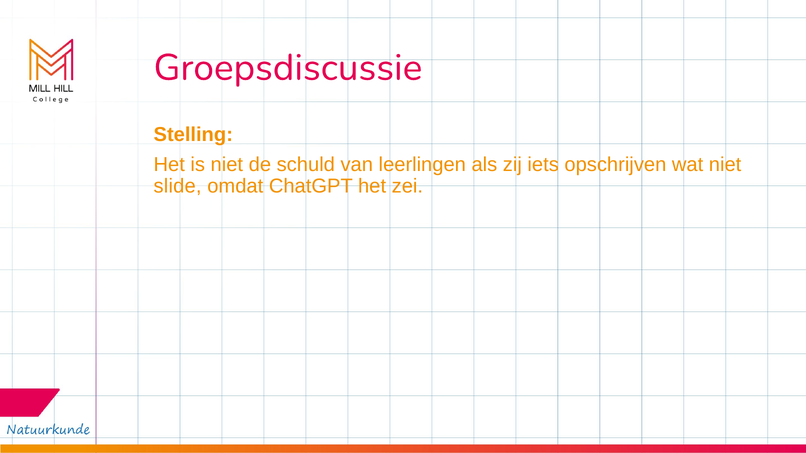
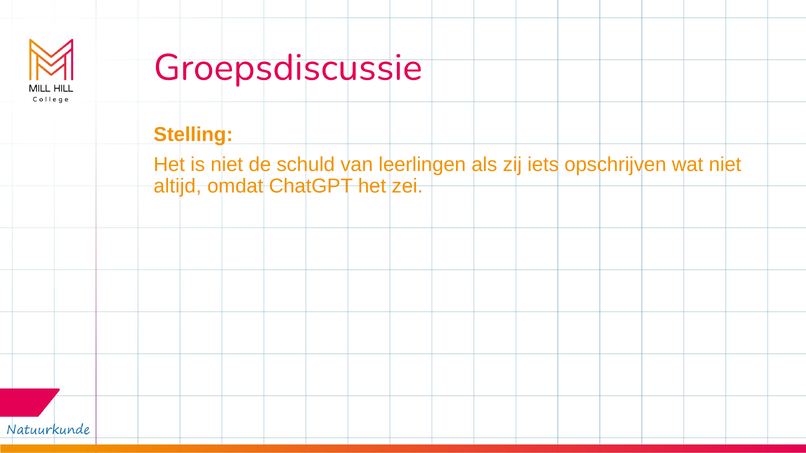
slide: slide -> altijd (178, 186)
